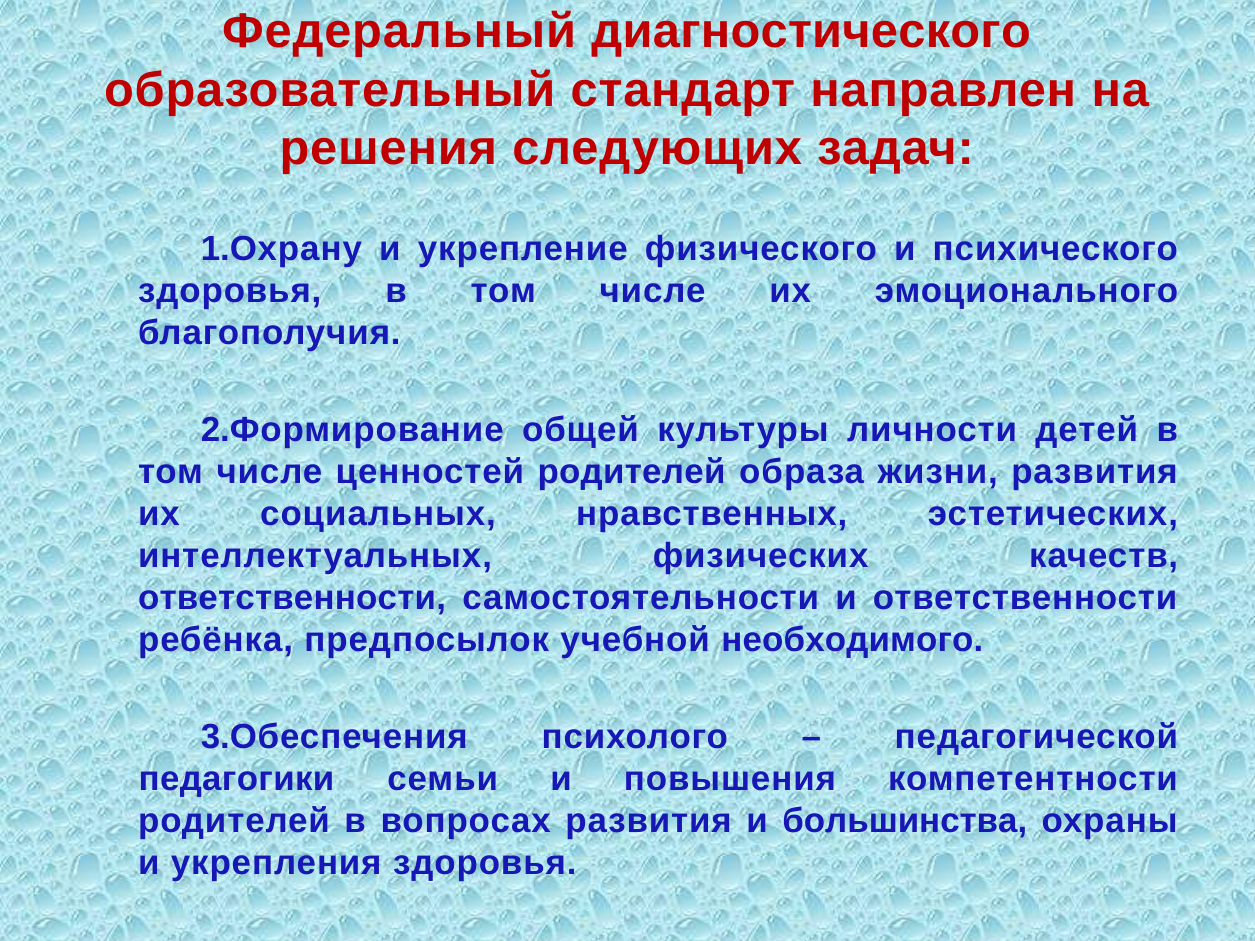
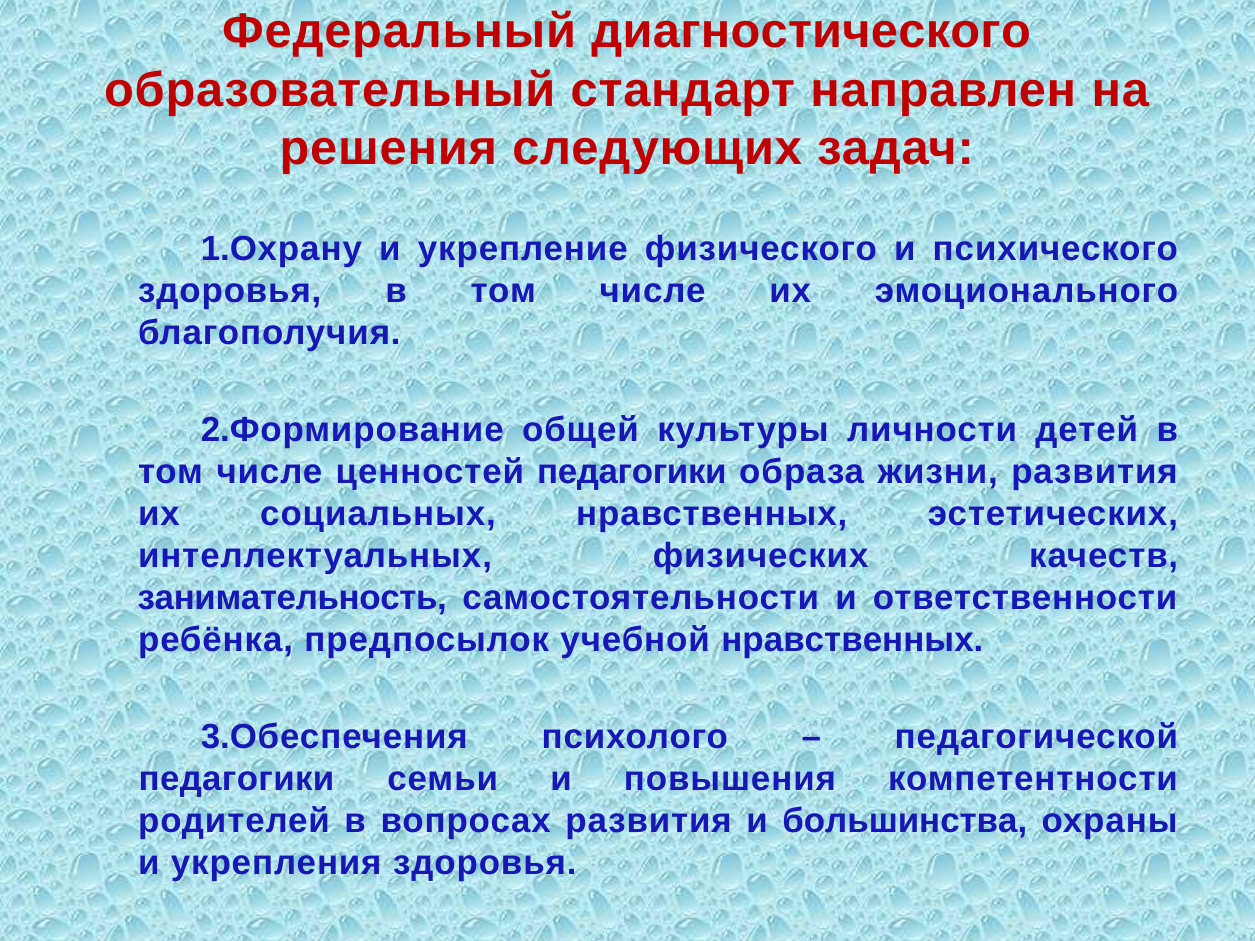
ценностей родителей: родителей -> педагогики (632, 472)
ответственности: ответственности -> занимательность (292, 598)
учебной необходимого: необходимого -> нравственных (852, 640)
